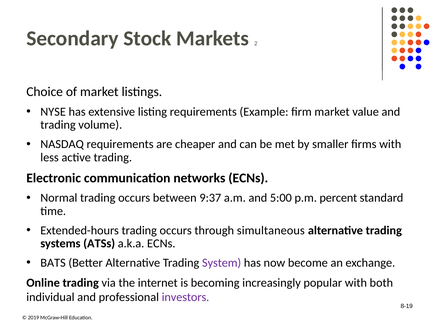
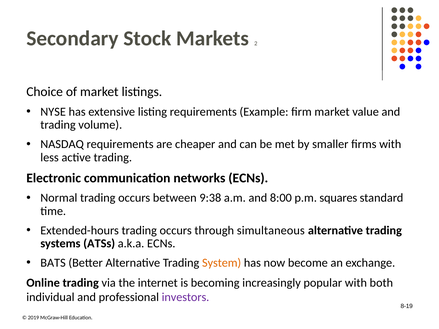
9:37: 9:37 -> 9:38 (210, 198)
5:00: 5:00 -> 8:00 (281, 198)
percent: percent -> squares (338, 198)
System colour: purple -> orange (222, 263)
